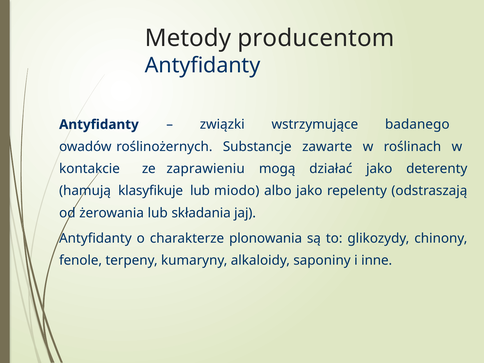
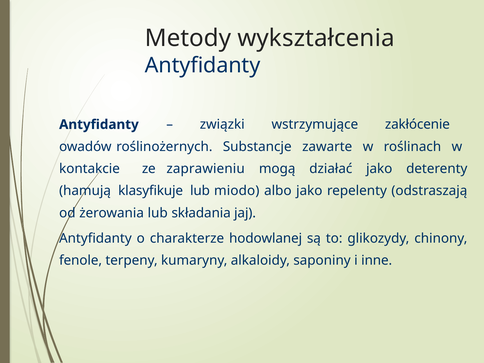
producentom: producentom -> wykształcenia (316, 38)
badanego: badanego -> zakłócenie (417, 125)
plonowania: plonowania -> hodowlanej (266, 238)
